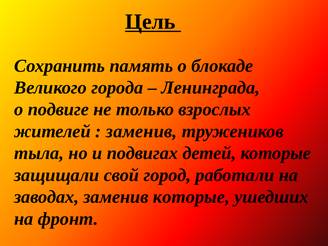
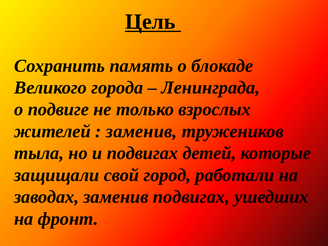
заменив которые: которые -> подвигах (191, 197)
